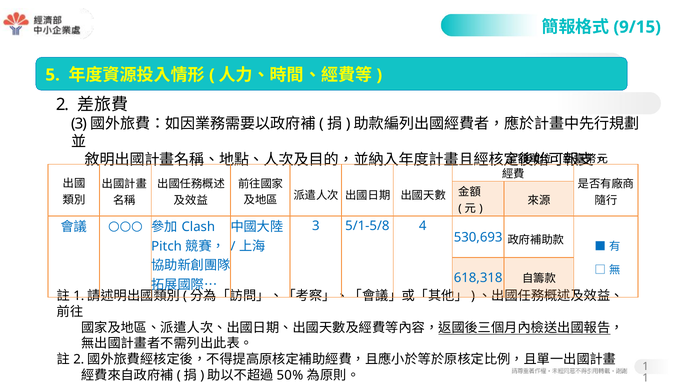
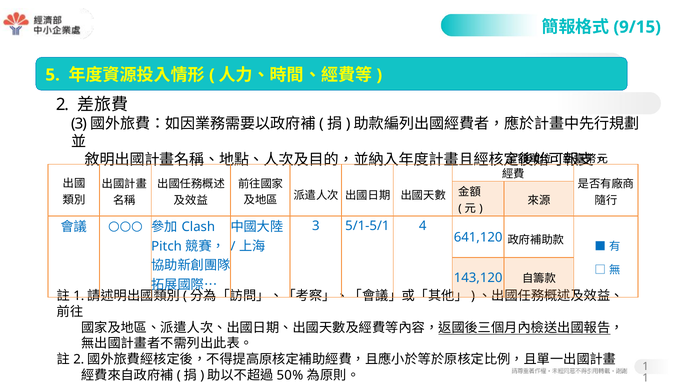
5/1-5/8: 5/1-5/8 -> 5/1-5/1 (367, 225)
530,693: 530,693 -> 641,120 (478, 237)
618,318: 618,318 -> 143,120 (478, 278)
